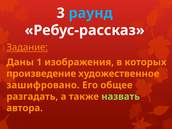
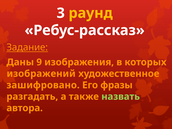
раунд colour: light blue -> yellow (91, 13)
1: 1 -> 9 (39, 62)
произведение: произведение -> изображений (41, 74)
общее: общее -> фразы (117, 85)
